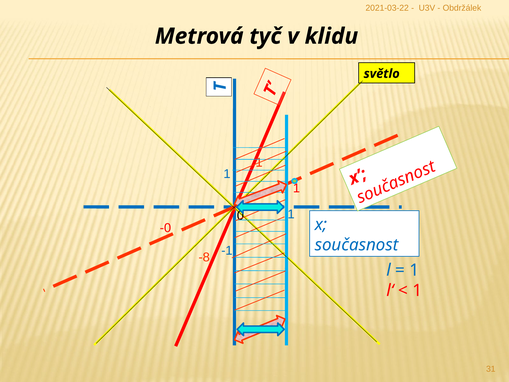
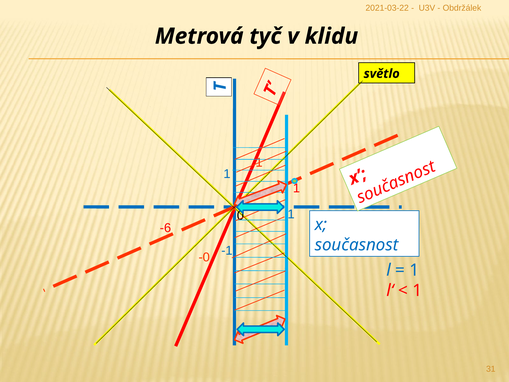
-0: -0 -> -6 (165, 228)
-8: -8 -> -0 (204, 257)
